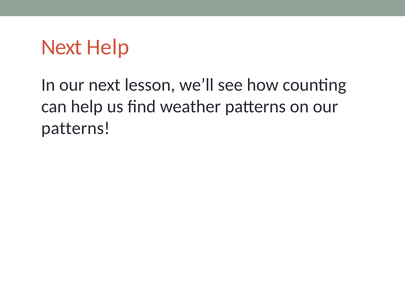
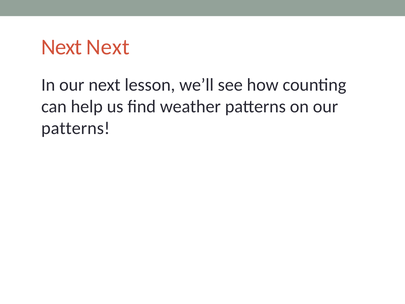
Next Help: Help -> Next (108, 47)
